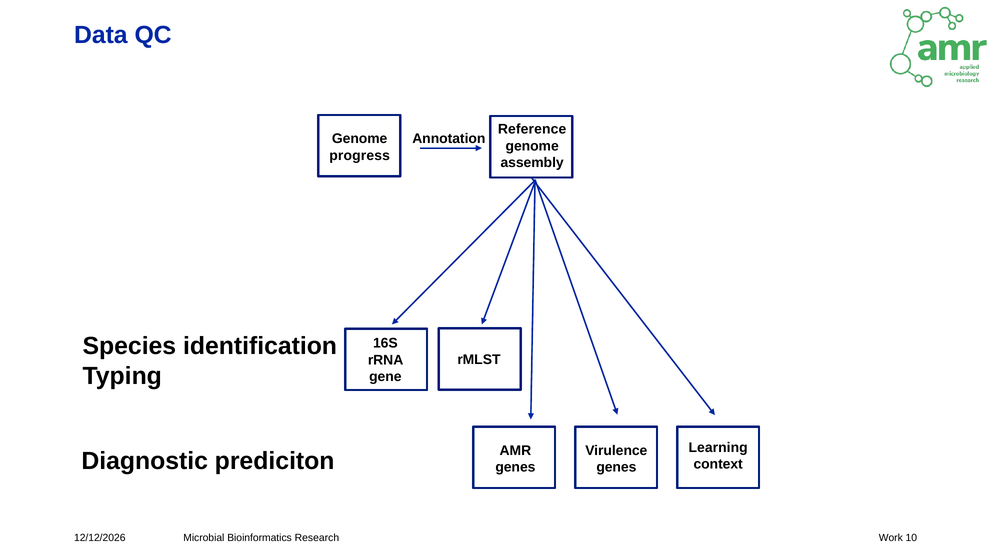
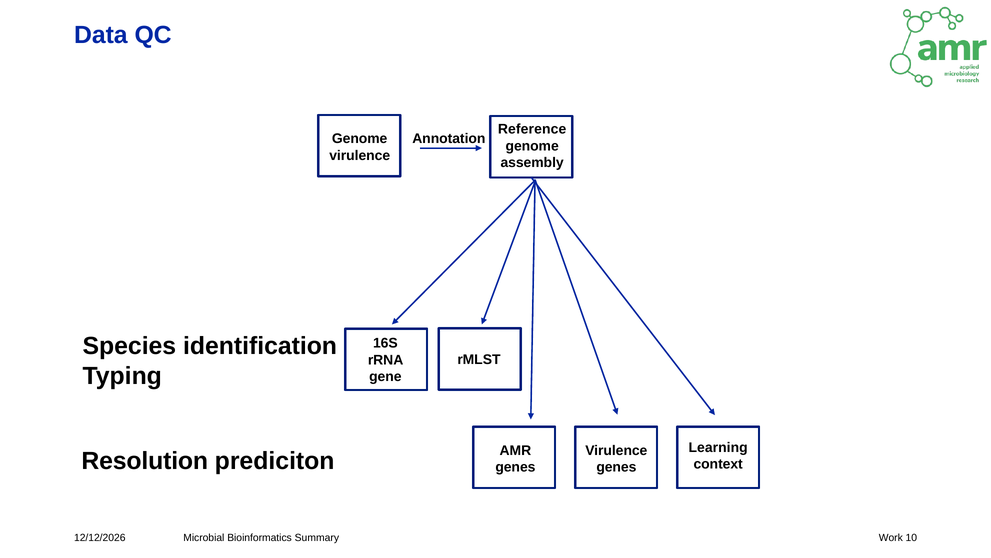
progress: progress -> virulence (360, 155)
Diagnostic: Diagnostic -> Resolution (145, 461)
Research: Research -> Summary (317, 537)
